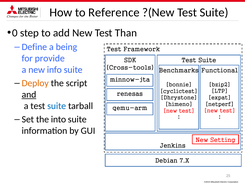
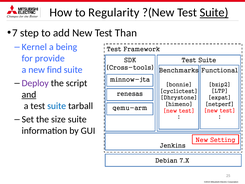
Reference: Reference -> Regularity (114, 12)
Suite underline: none -> present (214, 12)
0: 0 -> 7 (15, 33)
Define: Define -> Kernel (34, 47)
info: info -> find (54, 70)
Deploy colour: orange -> purple (35, 83)
into: into -> size (58, 119)
